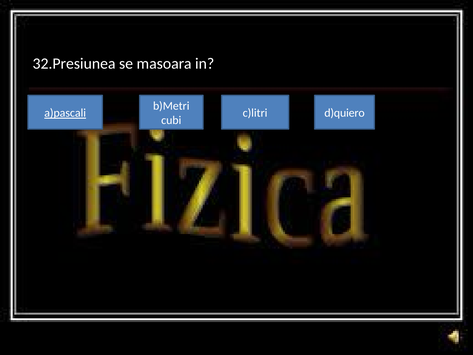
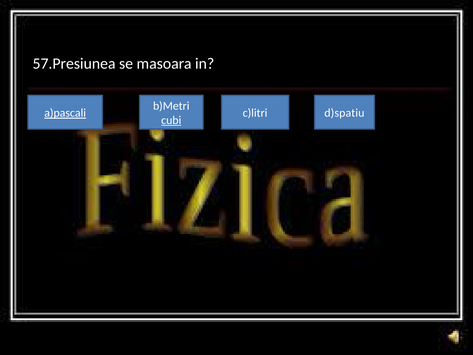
32.Presiunea: 32.Presiunea -> 57.Presiunea (74, 64)
d)quiero: d)quiero -> d)spatiu (344, 113)
cubi underline: none -> present (171, 120)
